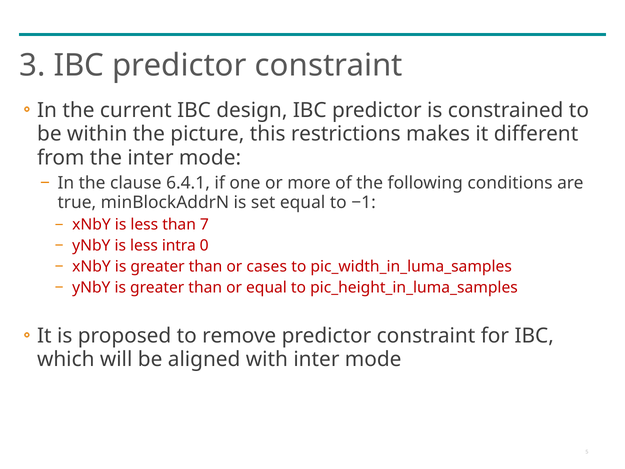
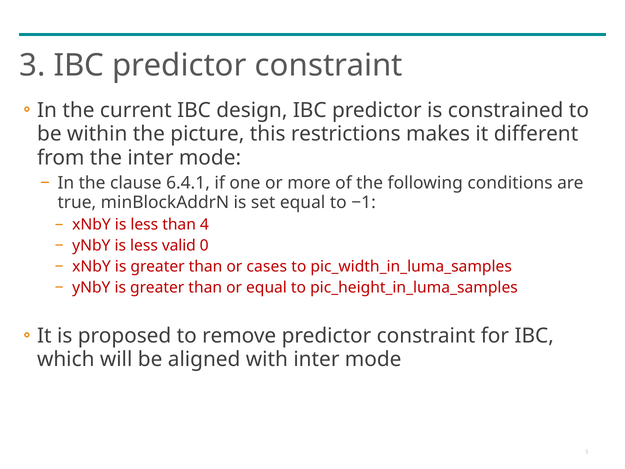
7: 7 -> 4 (204, 225)
intra: intra -> valid (179, 245)
